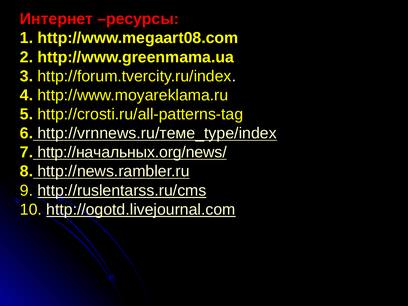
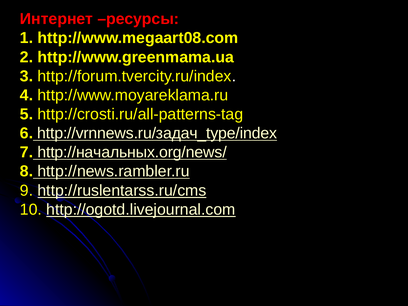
http://vrnnews.ru/теме_type/index: http://vrnnews.ru/теме_type/index -> http://vrnnews.ru/задач_type/index (157, 133)
